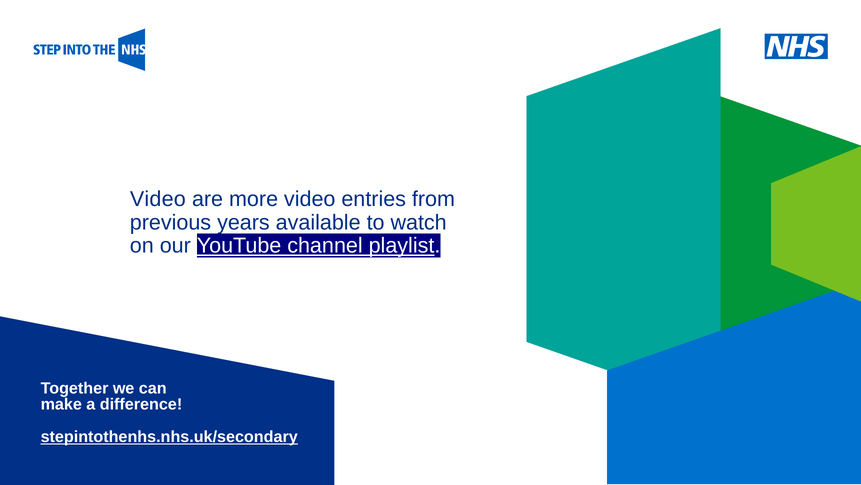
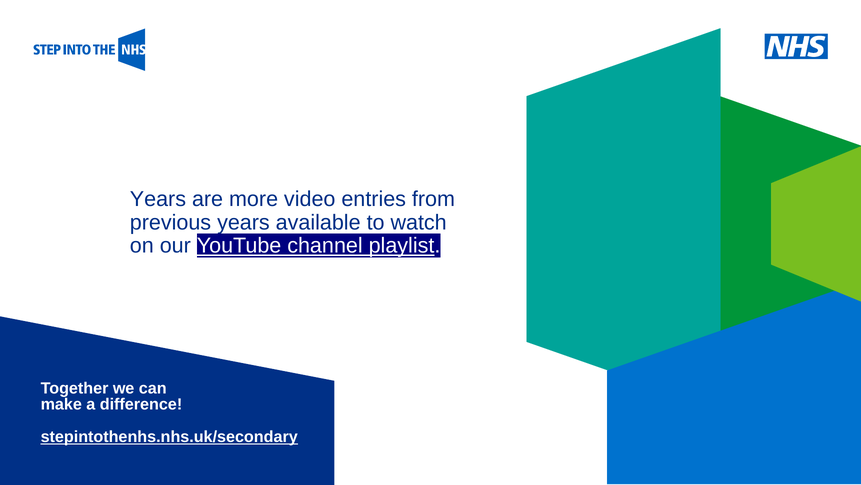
Video: Video -> Years (158, 199)
